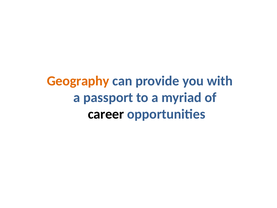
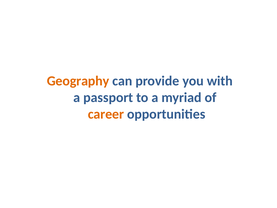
career colour: black -> orange (106, 114)
